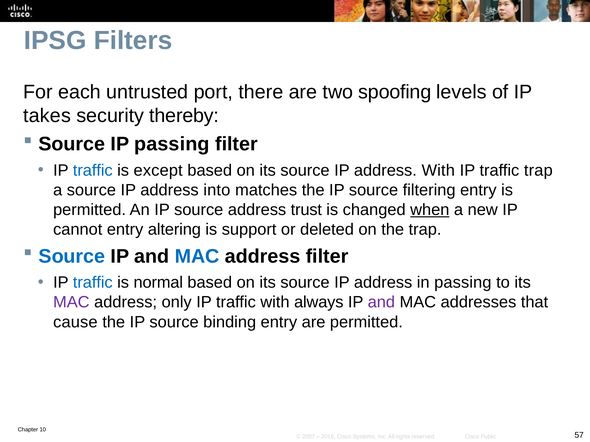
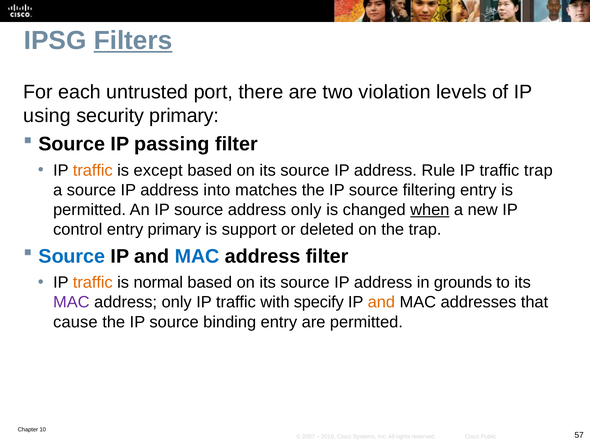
Filters underline: none -> present (133, 40)
spoofing: spoofing -> violation (395, 92)
takes: takes -> using (47, 116)
security thereby: thereby -> primary (184, 116)
traffic colour: blue -> orange (93, 171)
address With: With -> Rule (438, 171)
source address trust: trust -> only (306, 210)
cannot: cannot -> control (78, 230)
entry altering: altering -> primary (174, 230)
traffic colour: blue -> orange (93, 283)
in passing: passing -> grounds (463, 283)
always: always -> specify (319, 303)
and colour: purple -> orange (381, 303)
